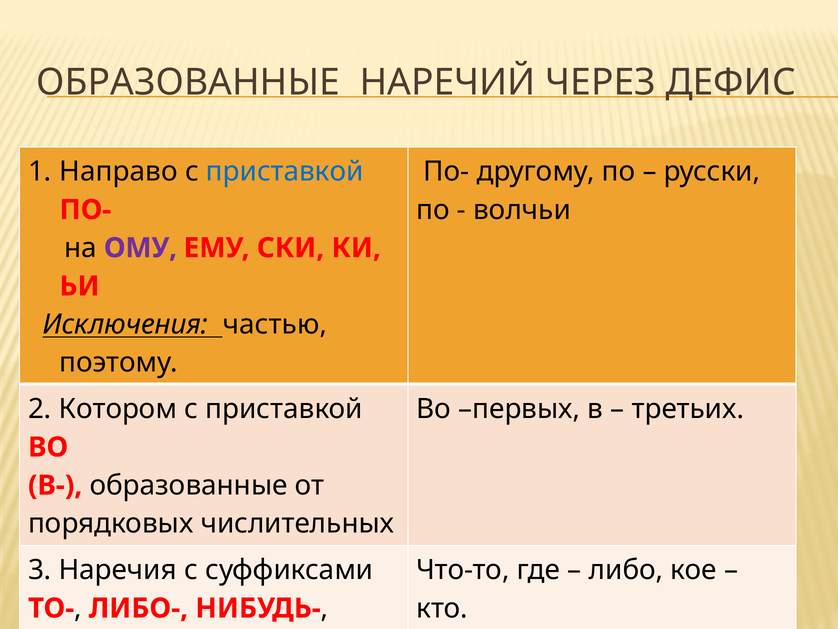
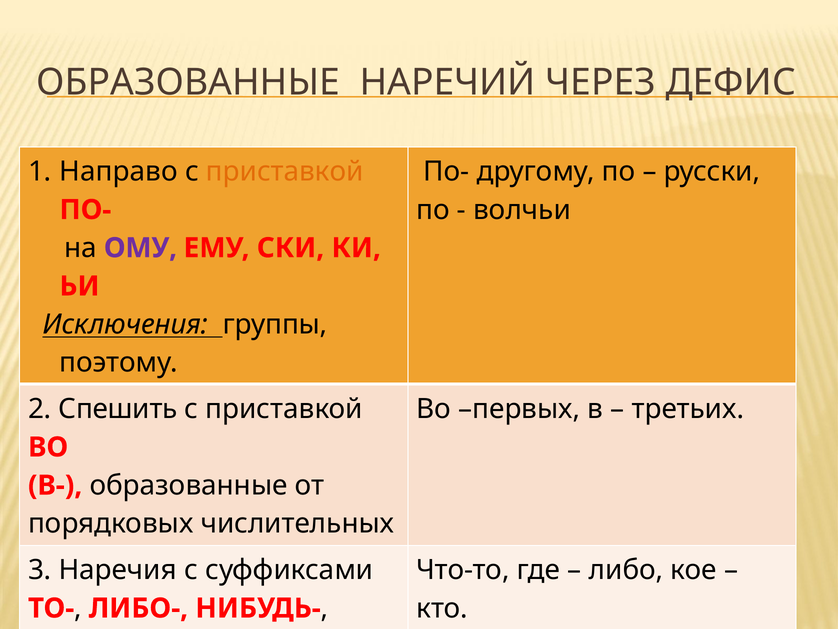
приставкой colour: blue -> orange (285, 172)
частью: частью -> группы (275, 324)
Котором: Котором -> Спешить (118, 409)
